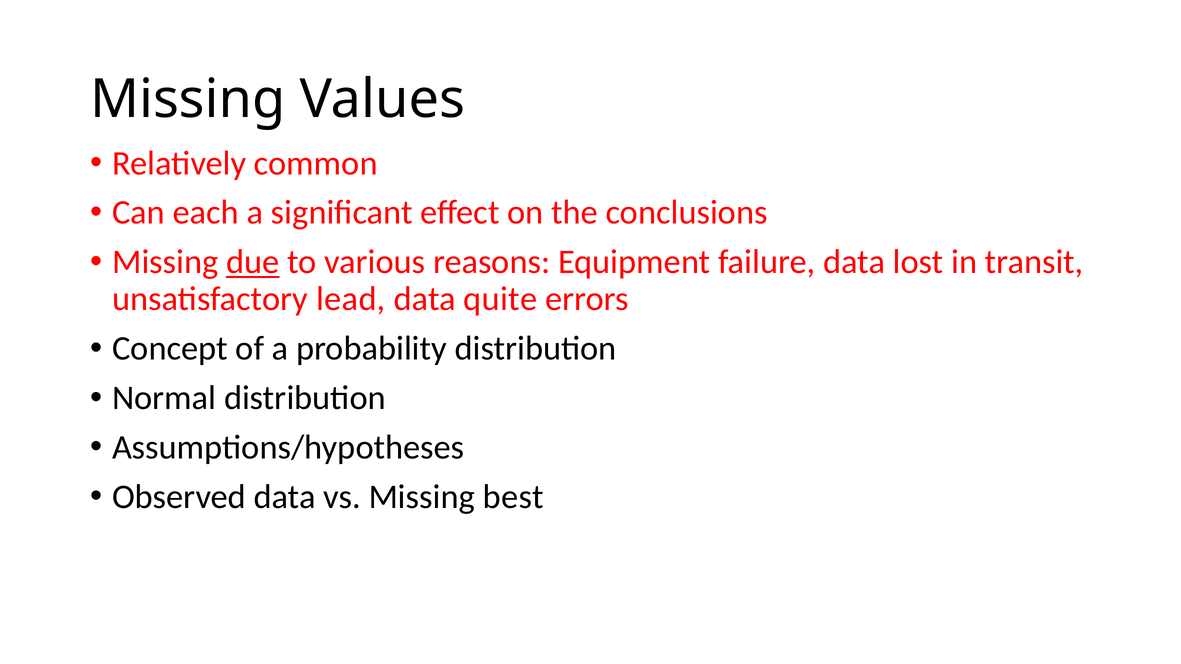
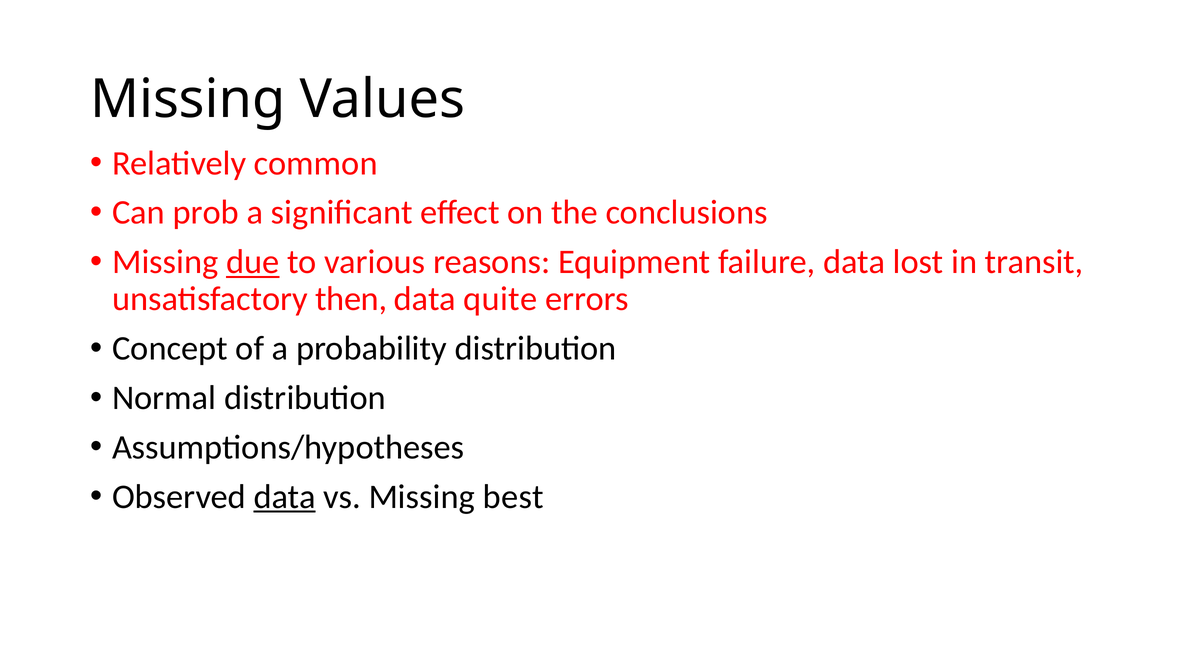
each: each -> prob (206, 213)
lead: lead -> then (351, 299)
data underline: none -> present (285, 497)
